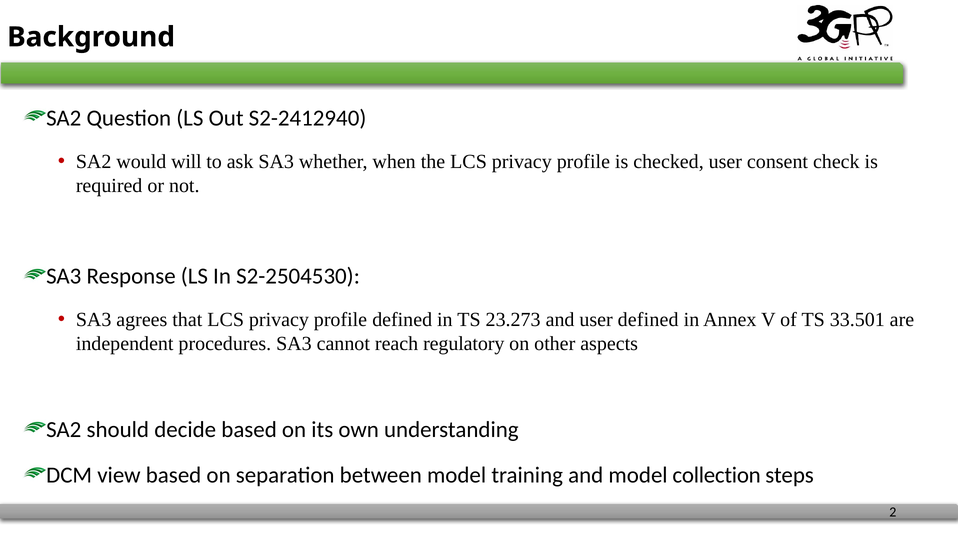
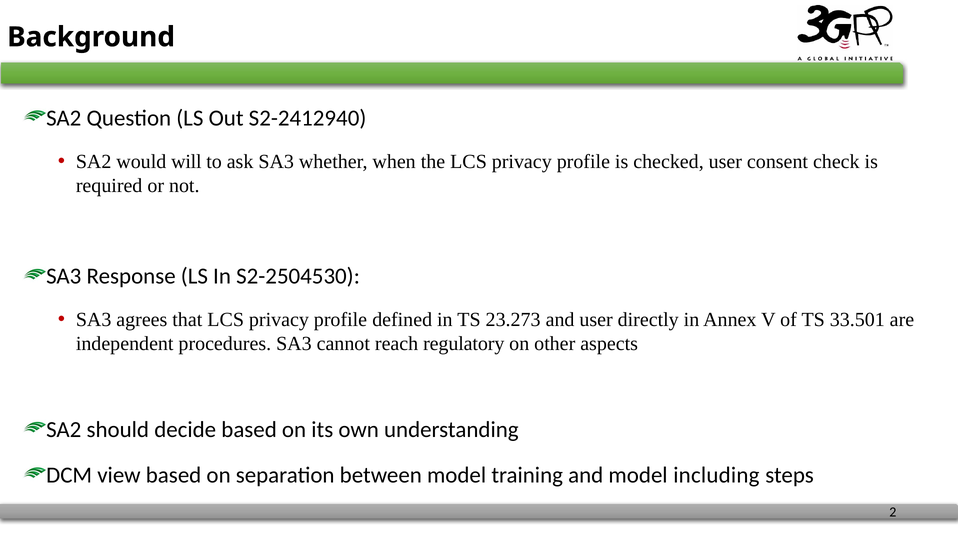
user defined: defined -> directly (648, 320)
collection: collection -> including (716, 475)
